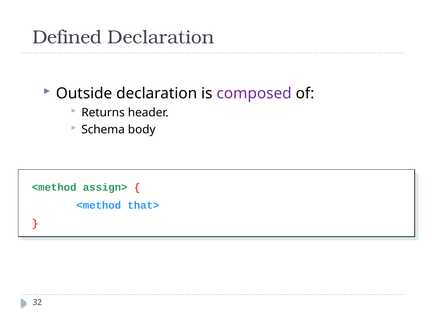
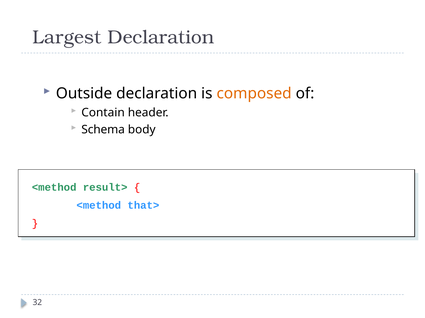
Defined: Defined -> Largest (67, 37)
composed colour: purple -> orange (254, 94)
Returns: Returns -> Contain (103, 113)
assign>: assign> -> result> (105, 188)
